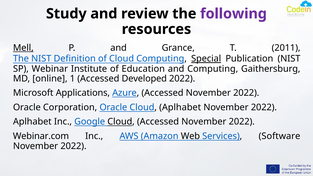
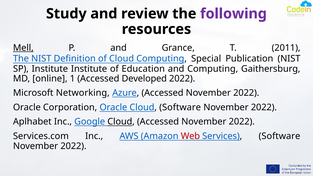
Special underline: present -> none (206, 59)
SP Webinar: Webinar -> Institute (50, 69)
Applications: Applications -> Networking (83, 93)
Cloud Aplhabet: Aplhabet -> Software (180, 107)
Webinar.com: Webinar.com -> Services.com (41, 136)
Web colour: black -> red (190, 136)
